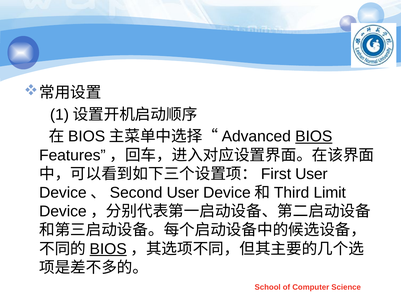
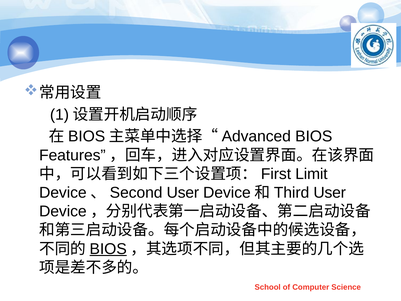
BIOS underline: present -> none (314, 136)
User: User -> Limit (311, 174)
Limit: Limit -> User (330, 193)
